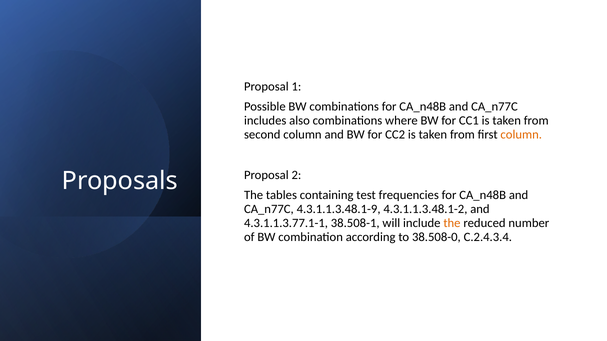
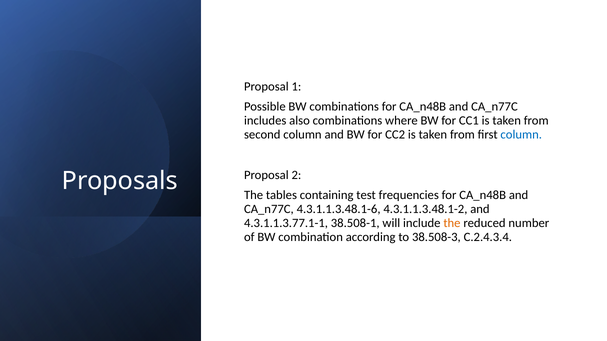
column colour: orange -> blue (521, 135)
4.3.1.1.3.48.1-9: 4.3.1.1.3.48.1-9 -> 4.3.1.1.3.48.1-6 (339, 209)
38.508-0: 38.508-0 -> 38.508-3 (436, 237)
